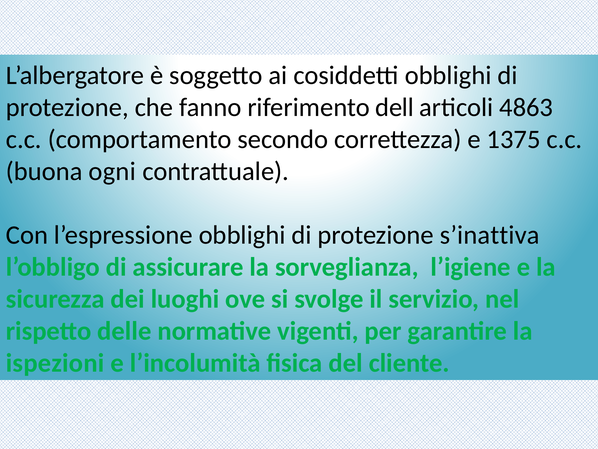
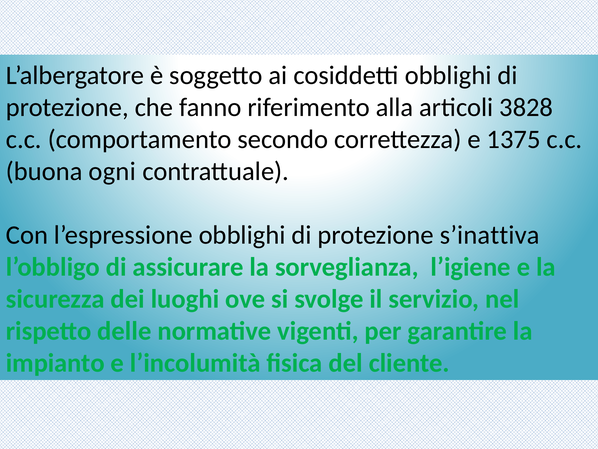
dell: dell -> alla (394, 107)
4863: 4863 -> 3828 (526, 107)
ispezioni: ispezioni -> impianto (55, 363)
